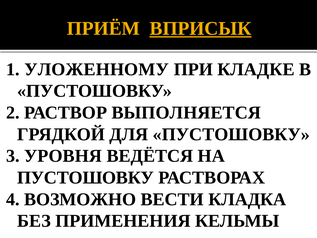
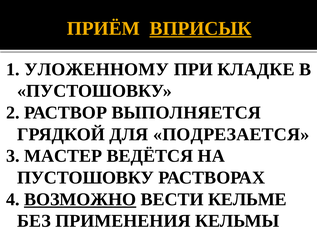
ДЛЯ ПУСТОШОВКУ: ПУСТОШОВКУ -> ПОДРЕЗАЕТСЯ (231, 134)
УРОВНЯ: УРОВНЯ -> МАСТЕР (63, 156)
ВОЗМОЖНО underline: none -> present (80, 199)
КЛАДКА: КЛАДКА -> КЕЛЬМЕ (247, 199)
